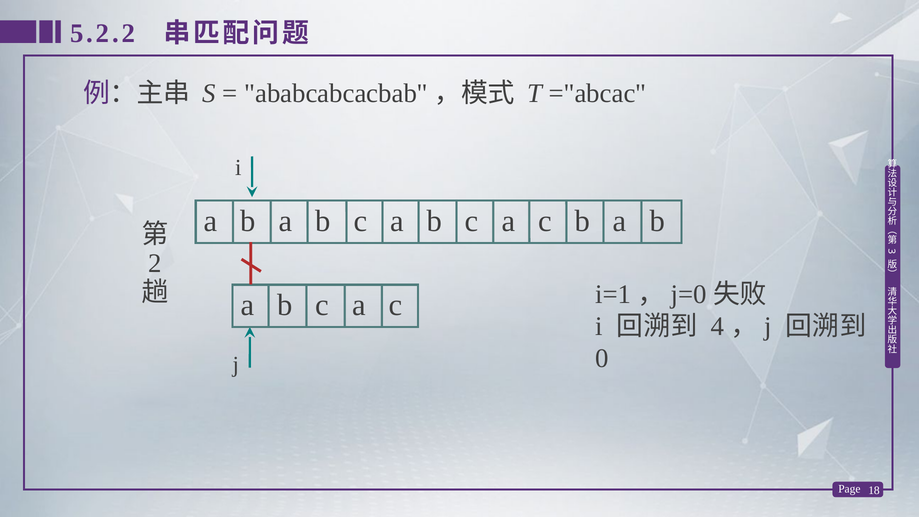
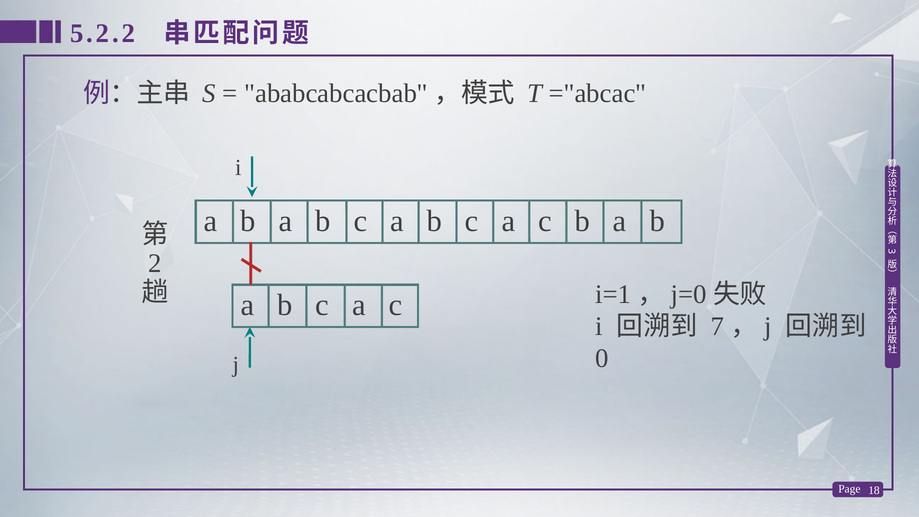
4: 4 -> 7 (717, 326)
